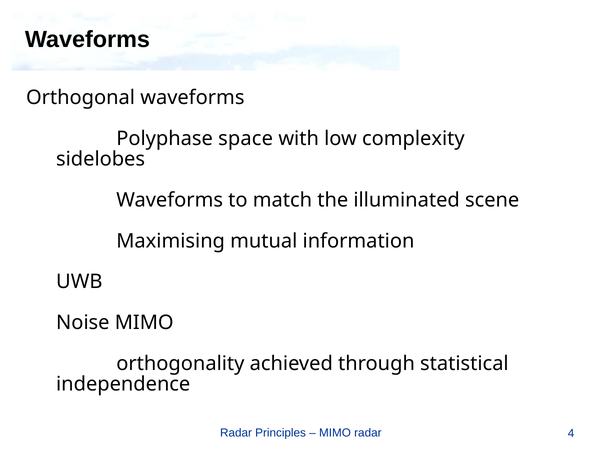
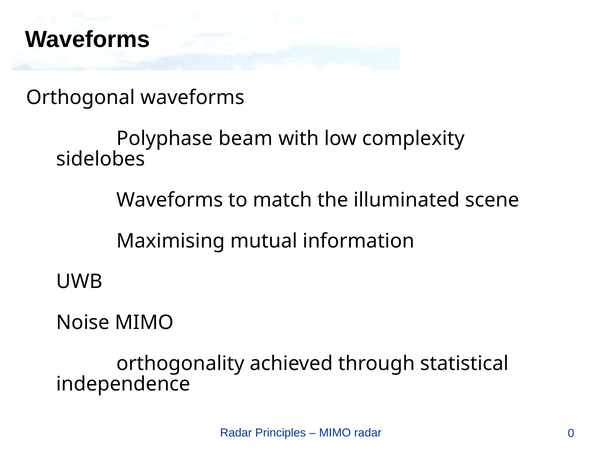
space: space -> beam (246, 139)
4: 4 -> 0 (571, 434)
